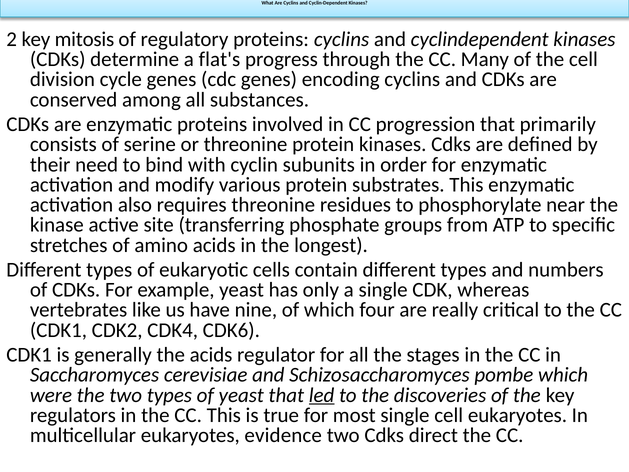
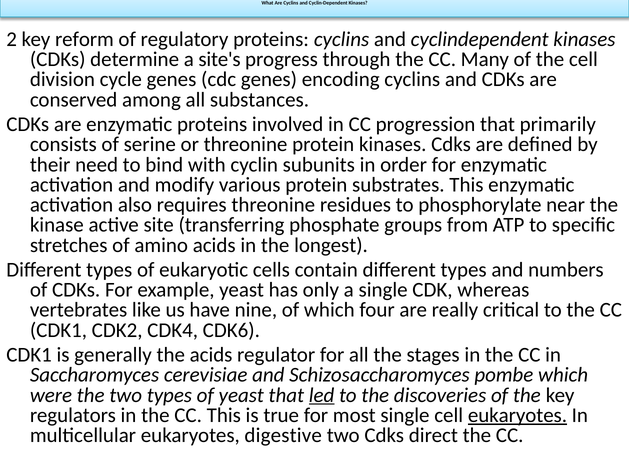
mitosis: mitosis -> reform (84, 39)
flat's: flat's -> site's (220, 59)
eukaryotes underline: none -> present (517, 415)
evidence: evidence -> digestive (283, 435)
